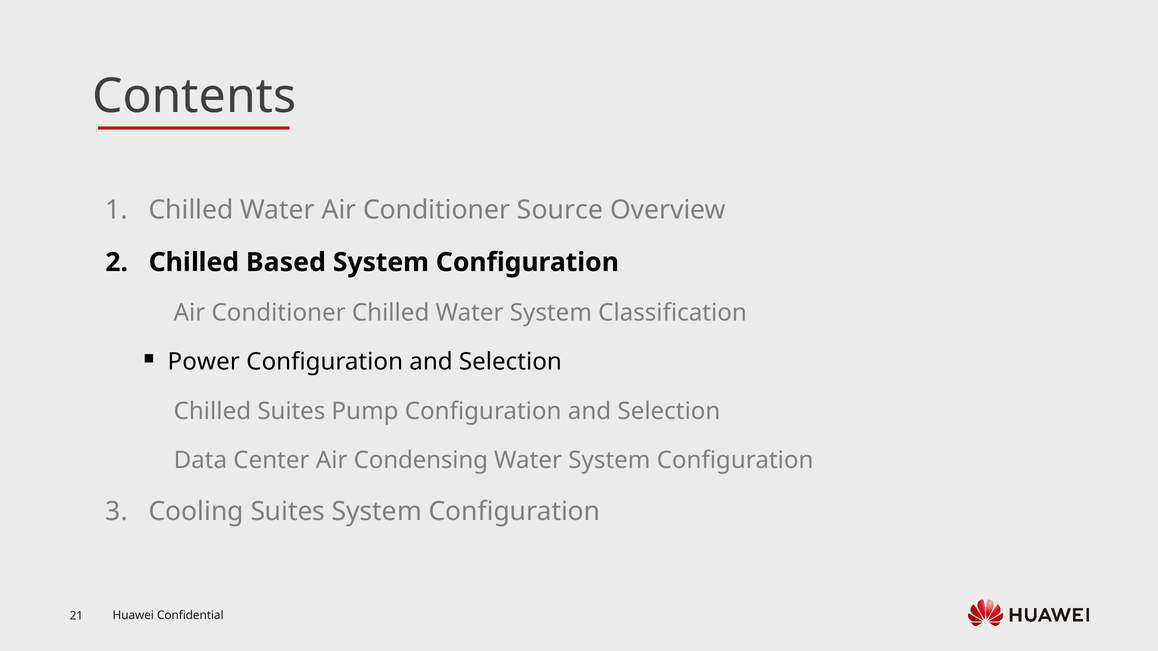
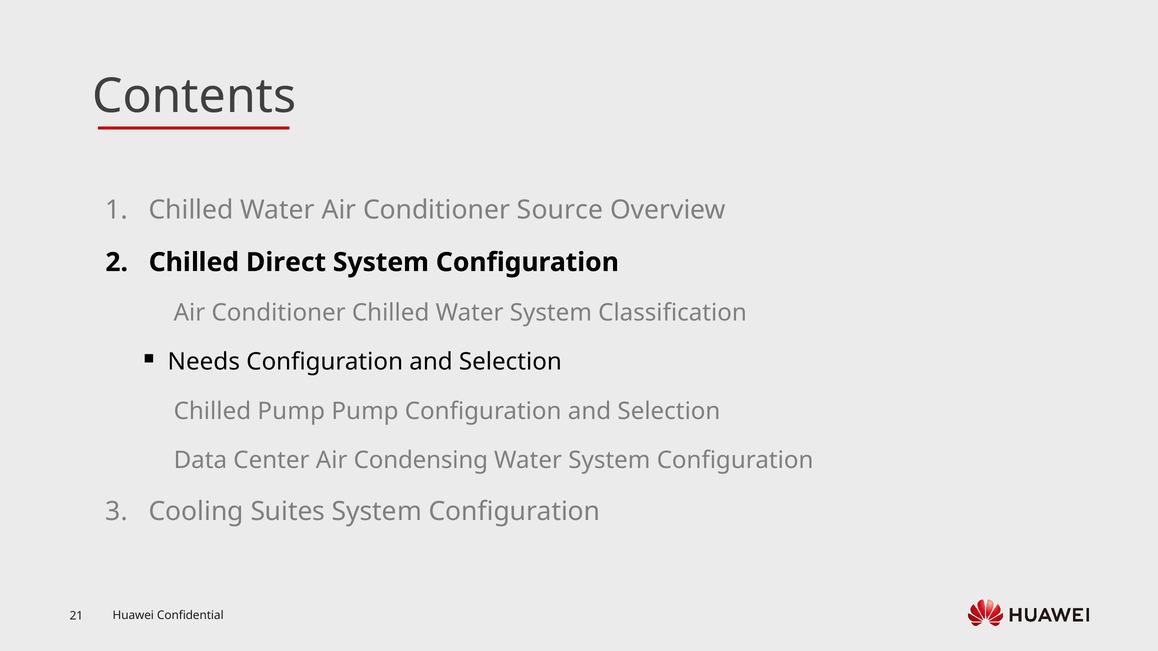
Based: Based -> Direct (286, 262)
Power: Power -> Needs (204, 362)
Chilled Suites: Suites -> Pump (291, 411)
